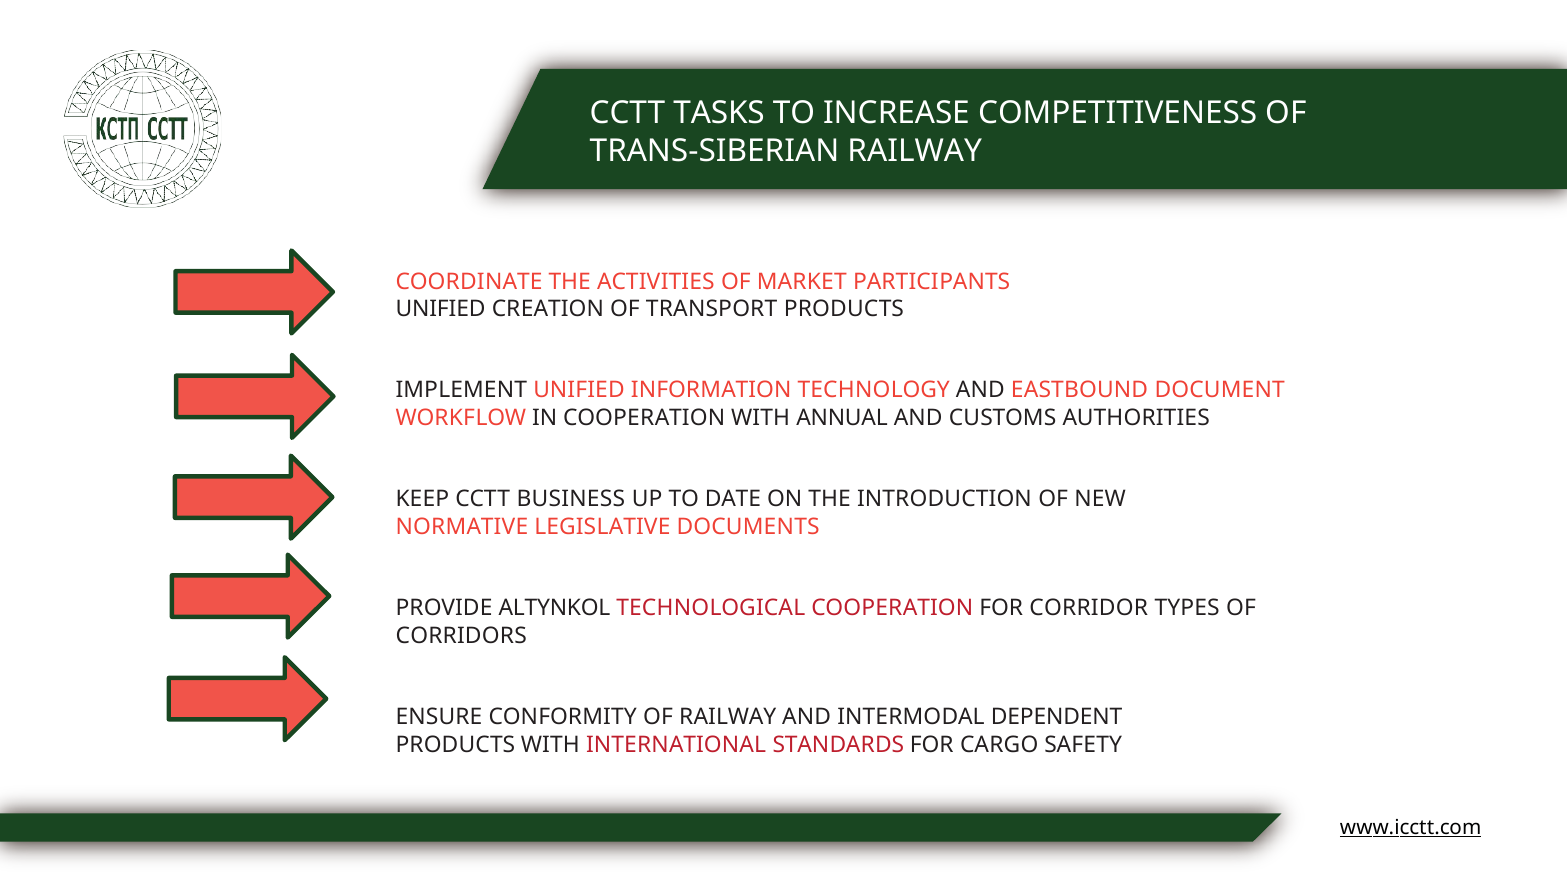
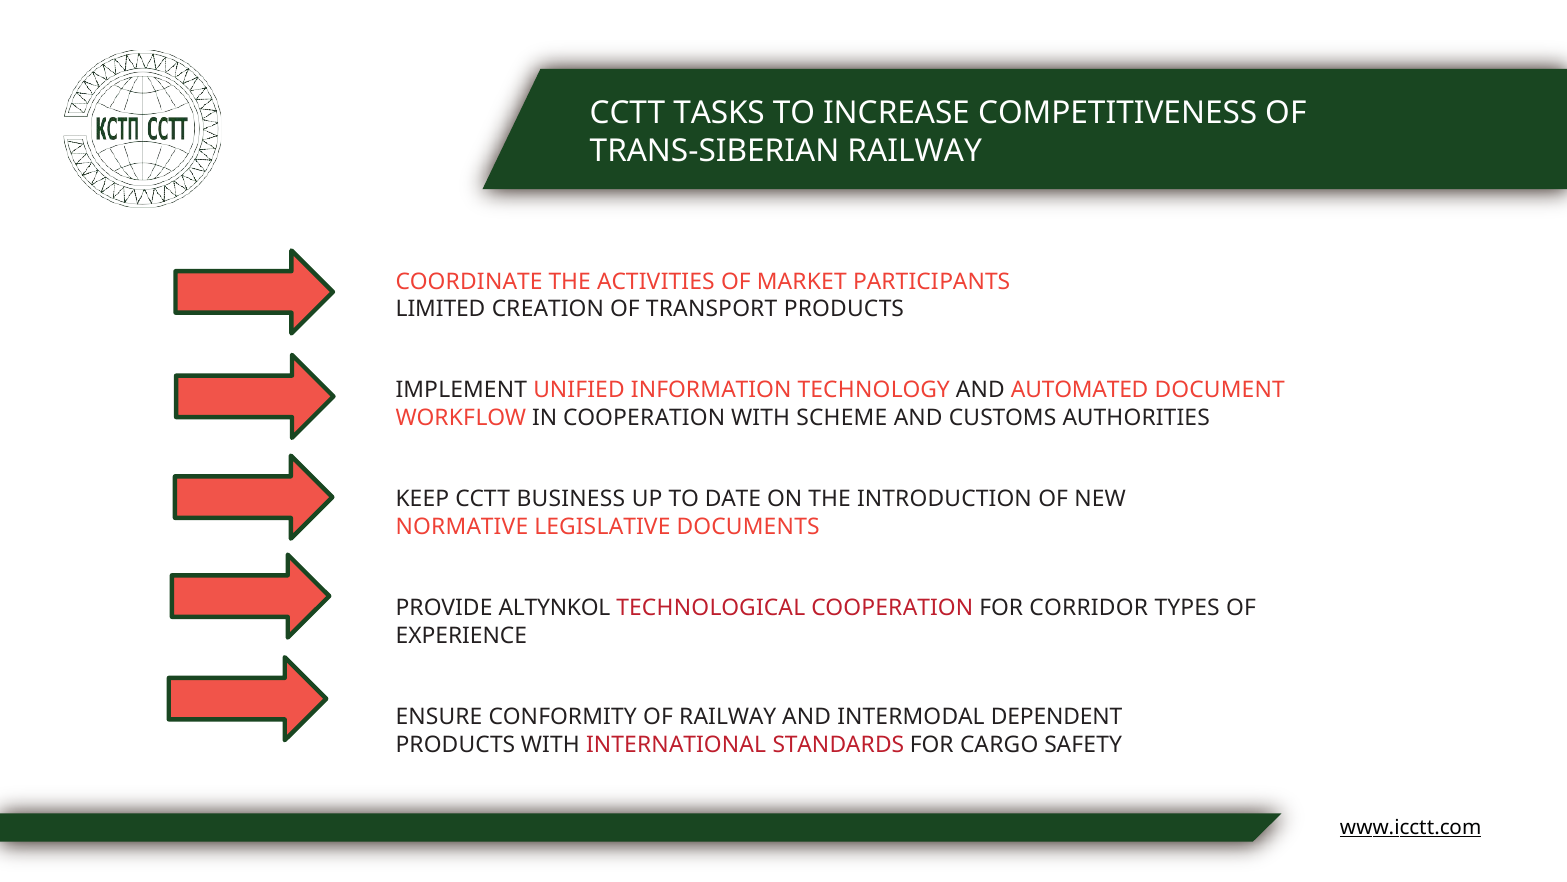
UNIFIED: UNIFIED -> LIMITED (441, 310)
EASTBOUND: EASTBOUND -> AUTOMATED (1080, 391)
ANNUAL: ANNUAL -> SCHEME (842, 418)
CORRIDORS: CORRIDORS -> EXPERIENCE (461, 636)
